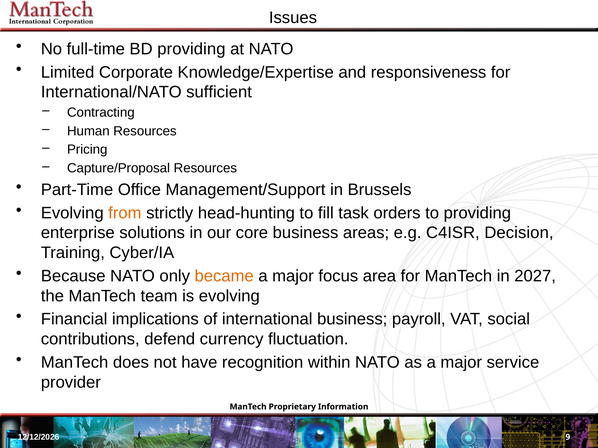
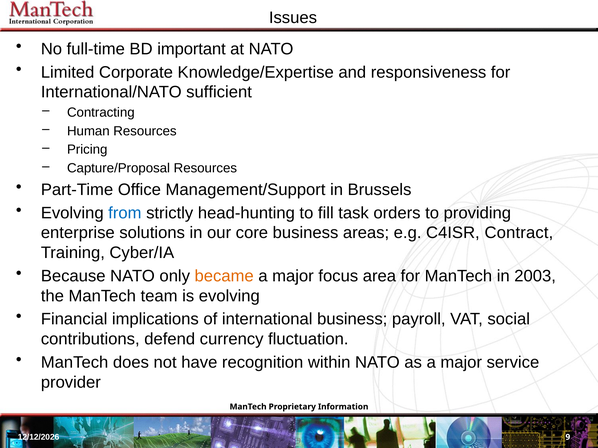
BD providing: providing -> important (191, 49)
from colour: orange -> blue (125, 213)
Decision: Decision -> Contract (519, 233)
2027: 2027 -> 2003 (535, 276)
